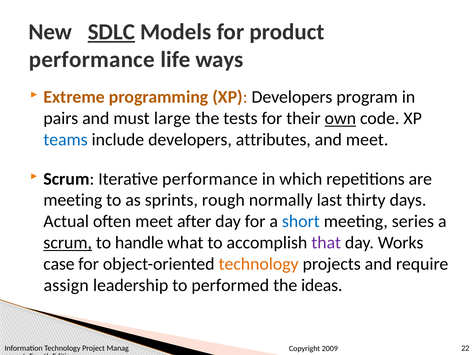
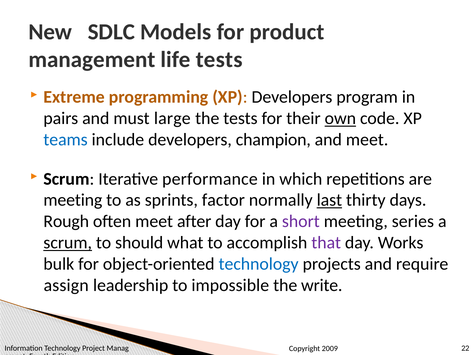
SDLC underline: present -> none (111, 32)
performance: performance -> management (92, 60)
life ways: ways -> tests (219, 60)
attributes: attributes -> champion (273, 140)
rough: rough -> factor (223, 200)
last underline: none -> present (329, 200)
Actual: Actual -> Rough (66, 222)
short colour: blue -> purple (301, 222)
handle: handle -> should (139, 243)
case: case -> bulk (59, 264)
technology colour: orange -> blue (259, 264)
performed: performed -> impossible (230, 286)
ideas: ideas -> write (322, 286)
